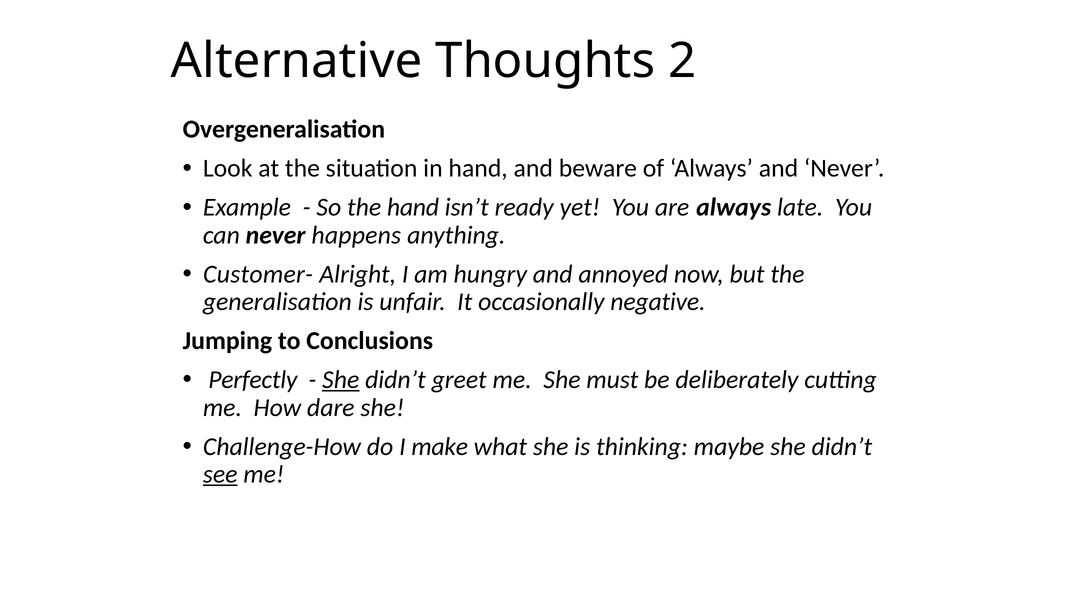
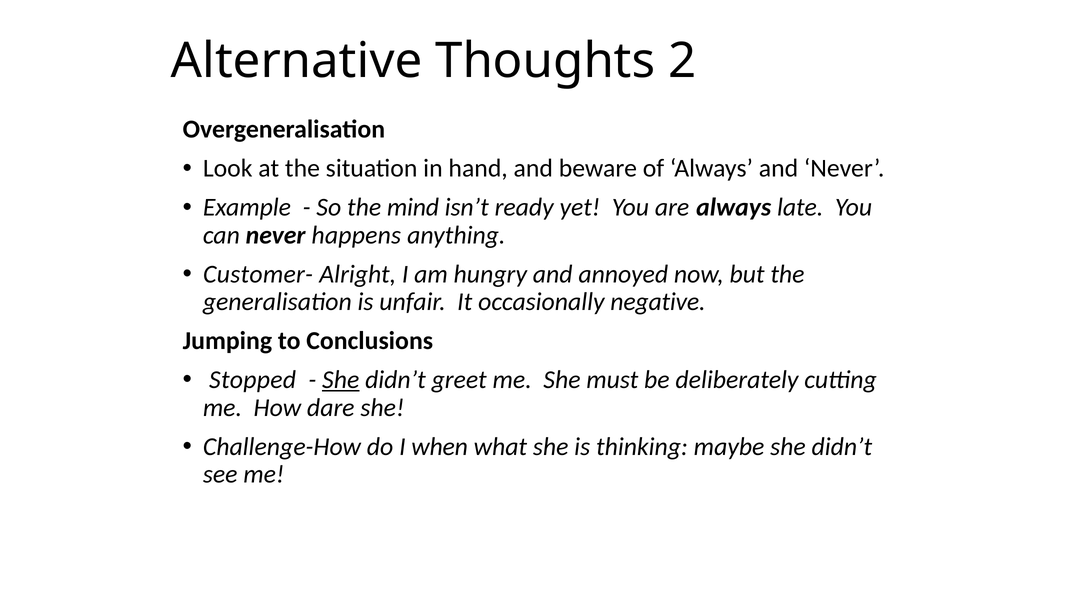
the hand: hand -> mind (413, 208)
Perfectly: Perfectly -> Stopped (253, 380)
make: make -> when (440, 447)
see underline: present -> none (220, 475)
